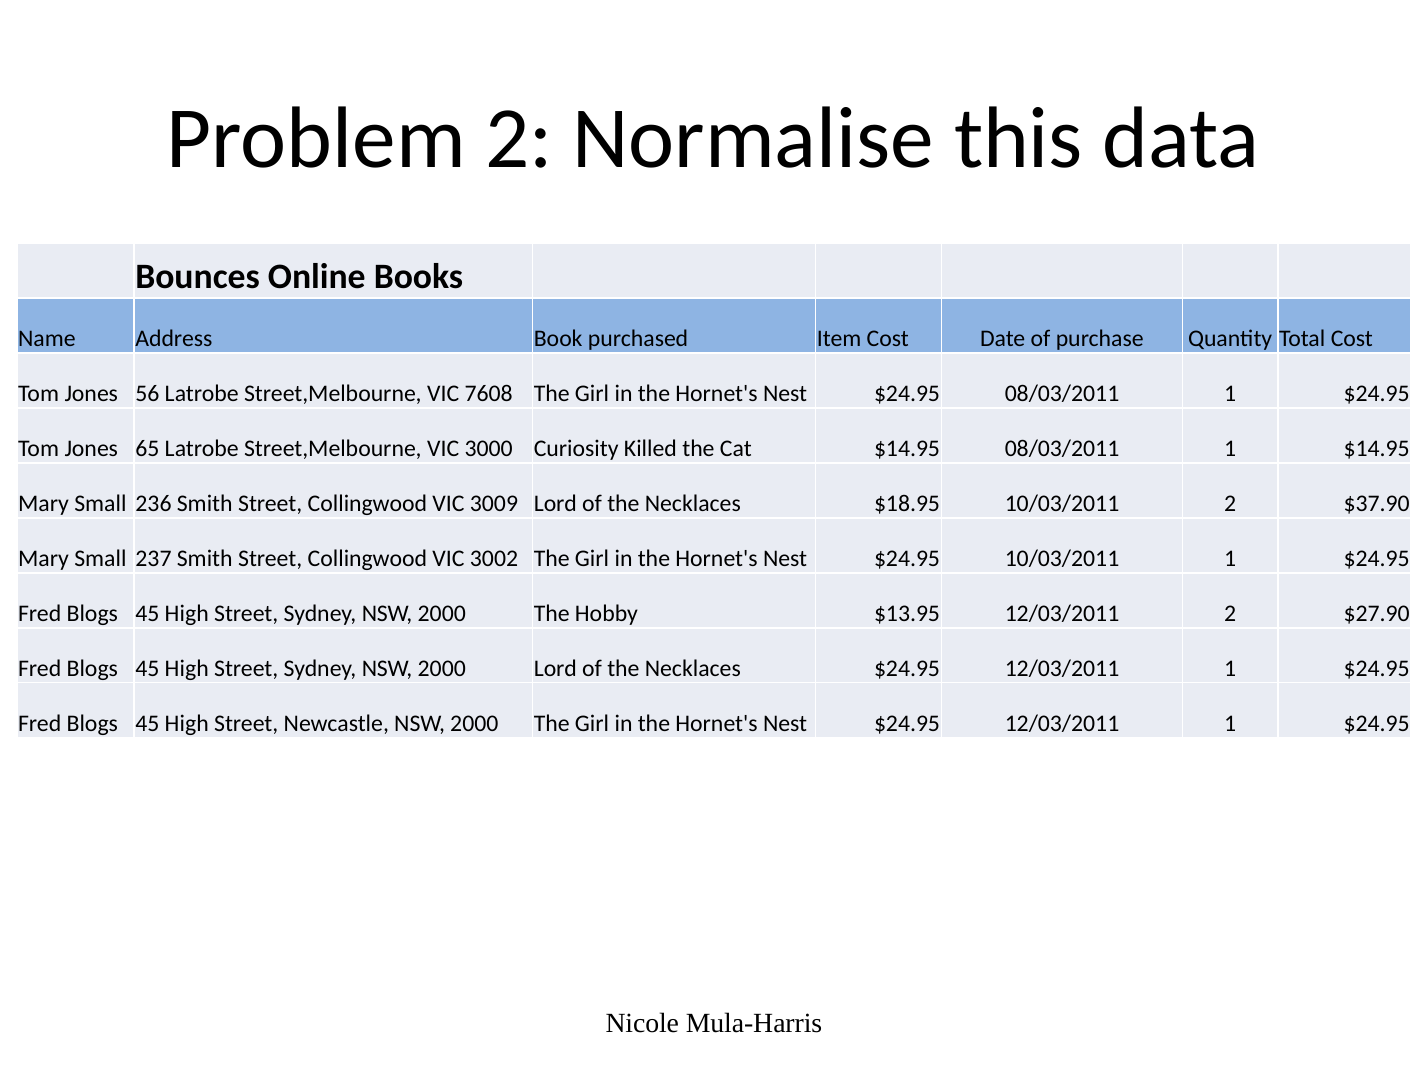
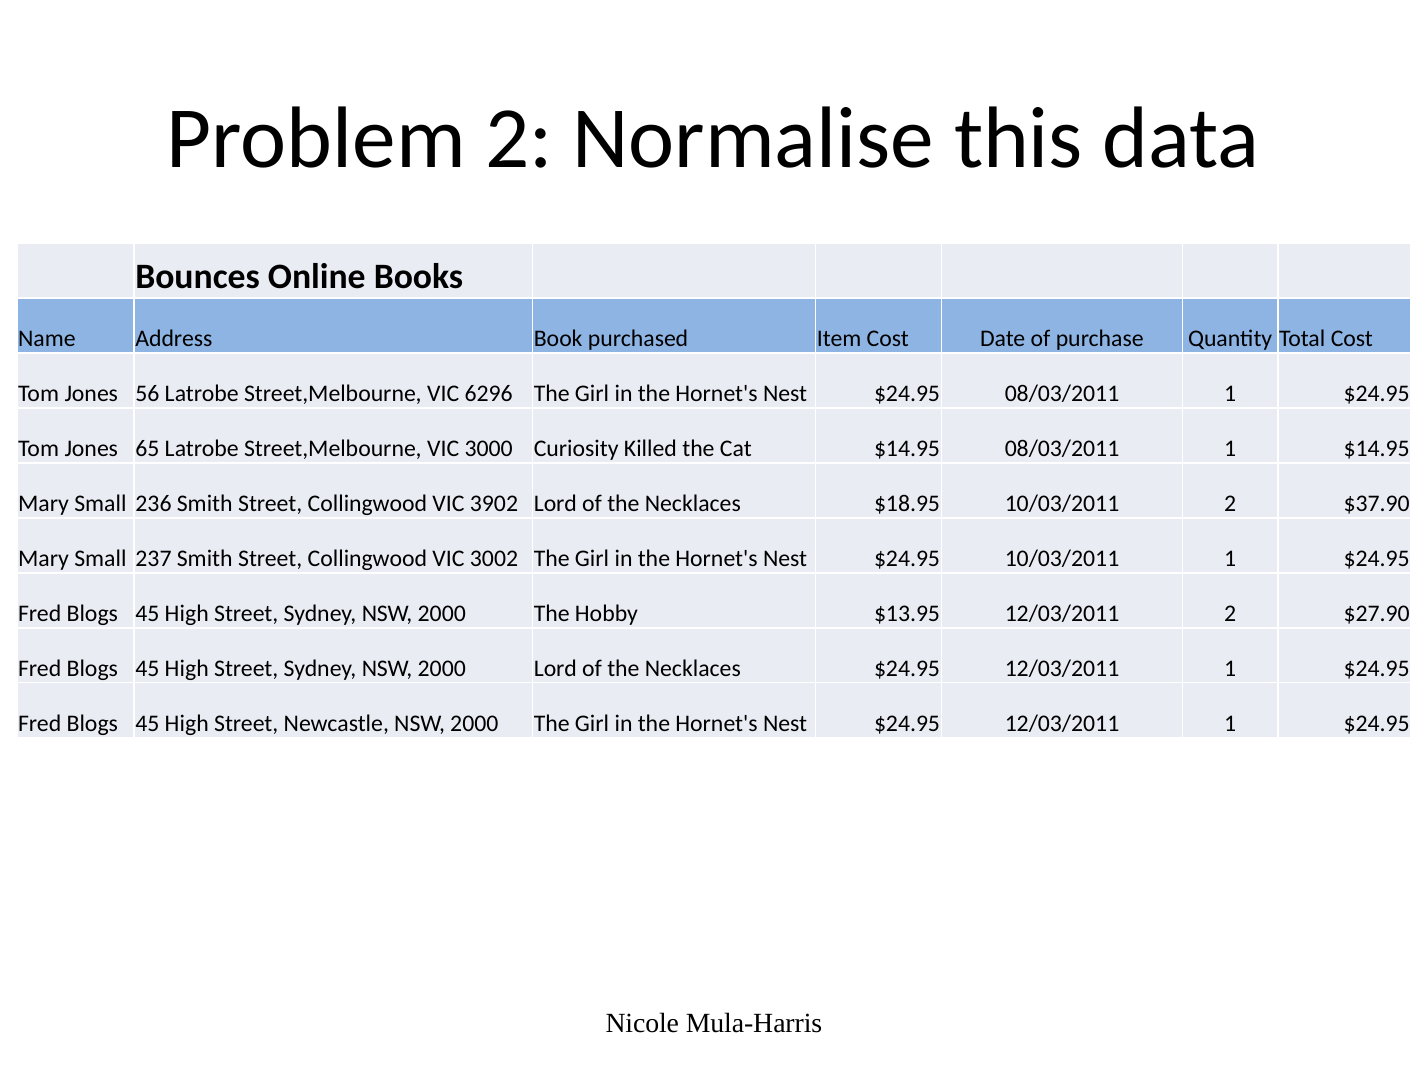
7608: 7608 -> 6296 (489, 394)
3009: 3009 -> 3902 (494, 504)
